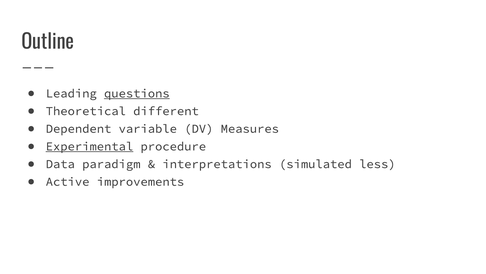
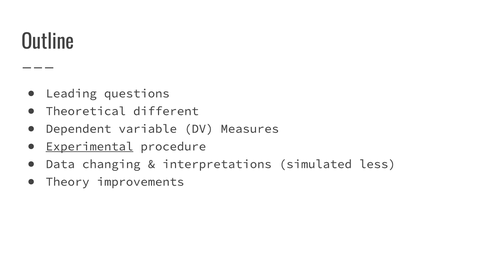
questions underline: present -> none (137, 93)
paradigm: paradigm -> changing (111, 164)
Active: Active -> Theory (68, 181)
